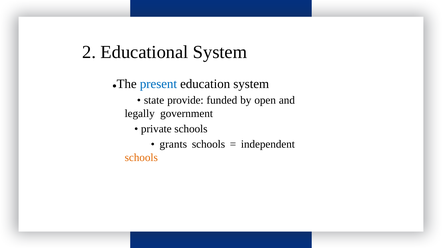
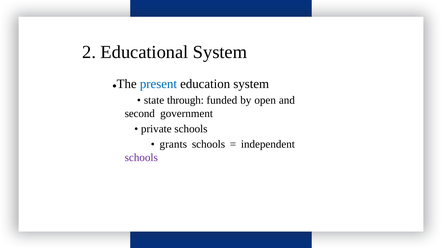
provide: provide -> through (185, 101)
legally: legally -> second (140, 114)
schools colour: orange -> purple (141, 158)
